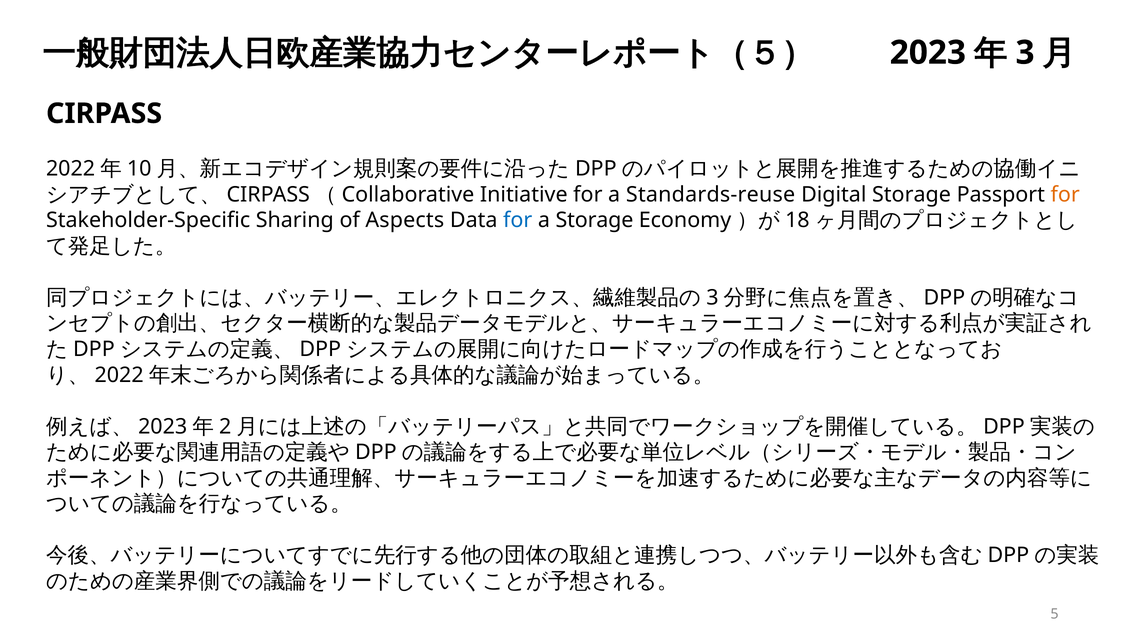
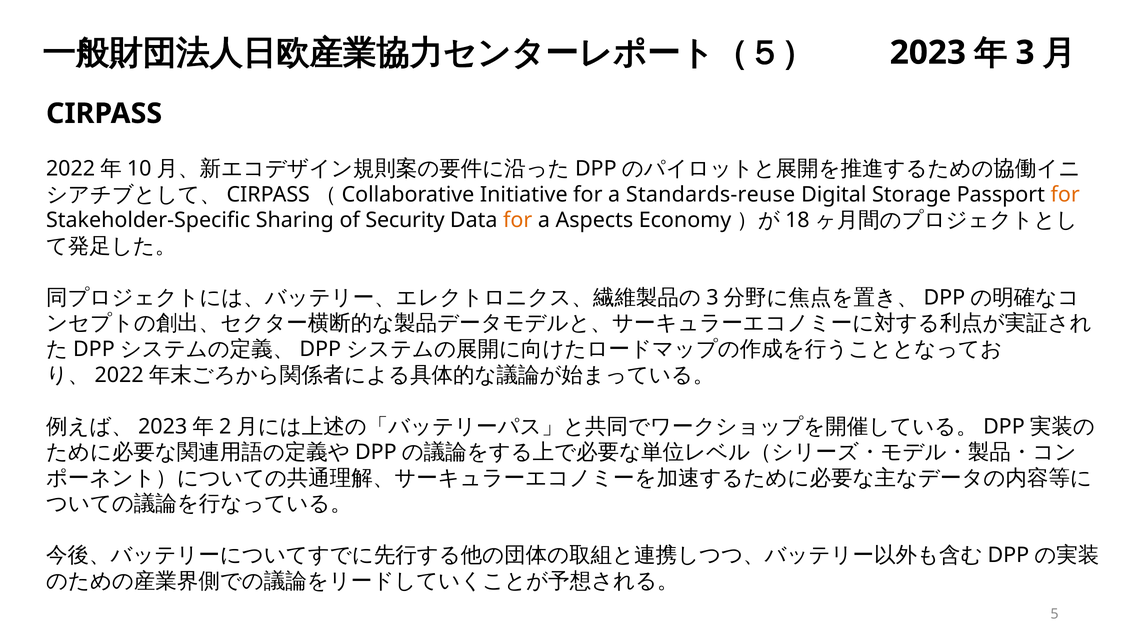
Aspects: Aspects -> Security (405, 221)
for colour: blue -> orange (518, 221)
a Storage: Storage -> Aspects (594, 221)
